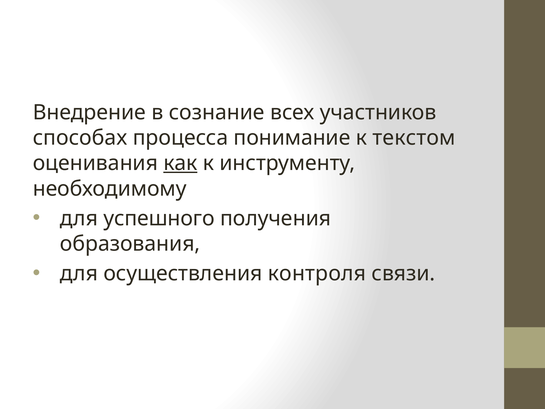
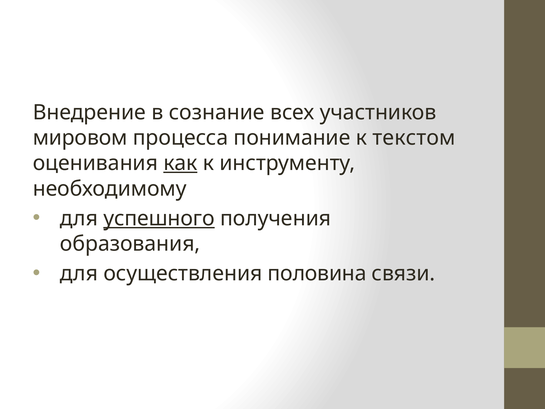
способах: способах -> мировом (80, 138)
успешного underline: none -> present (159, 218)
контроля: контроля -> половина (317, 273)
